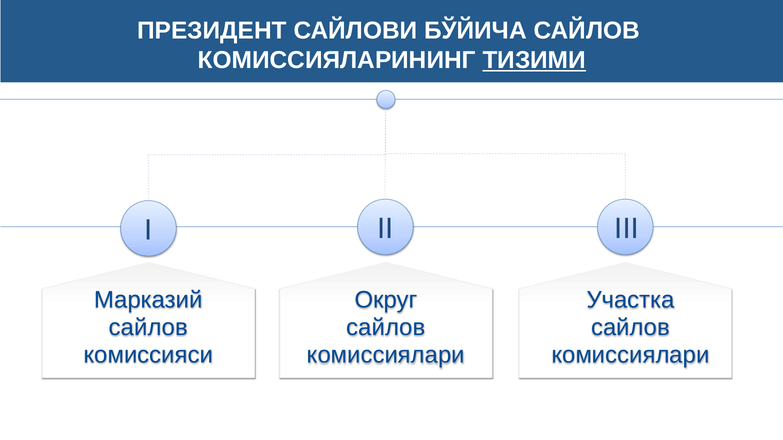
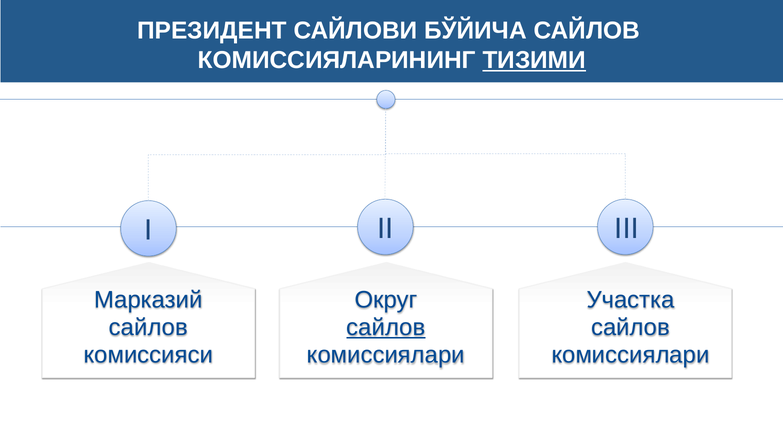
сайлов underline: none -> present (386, 328)
